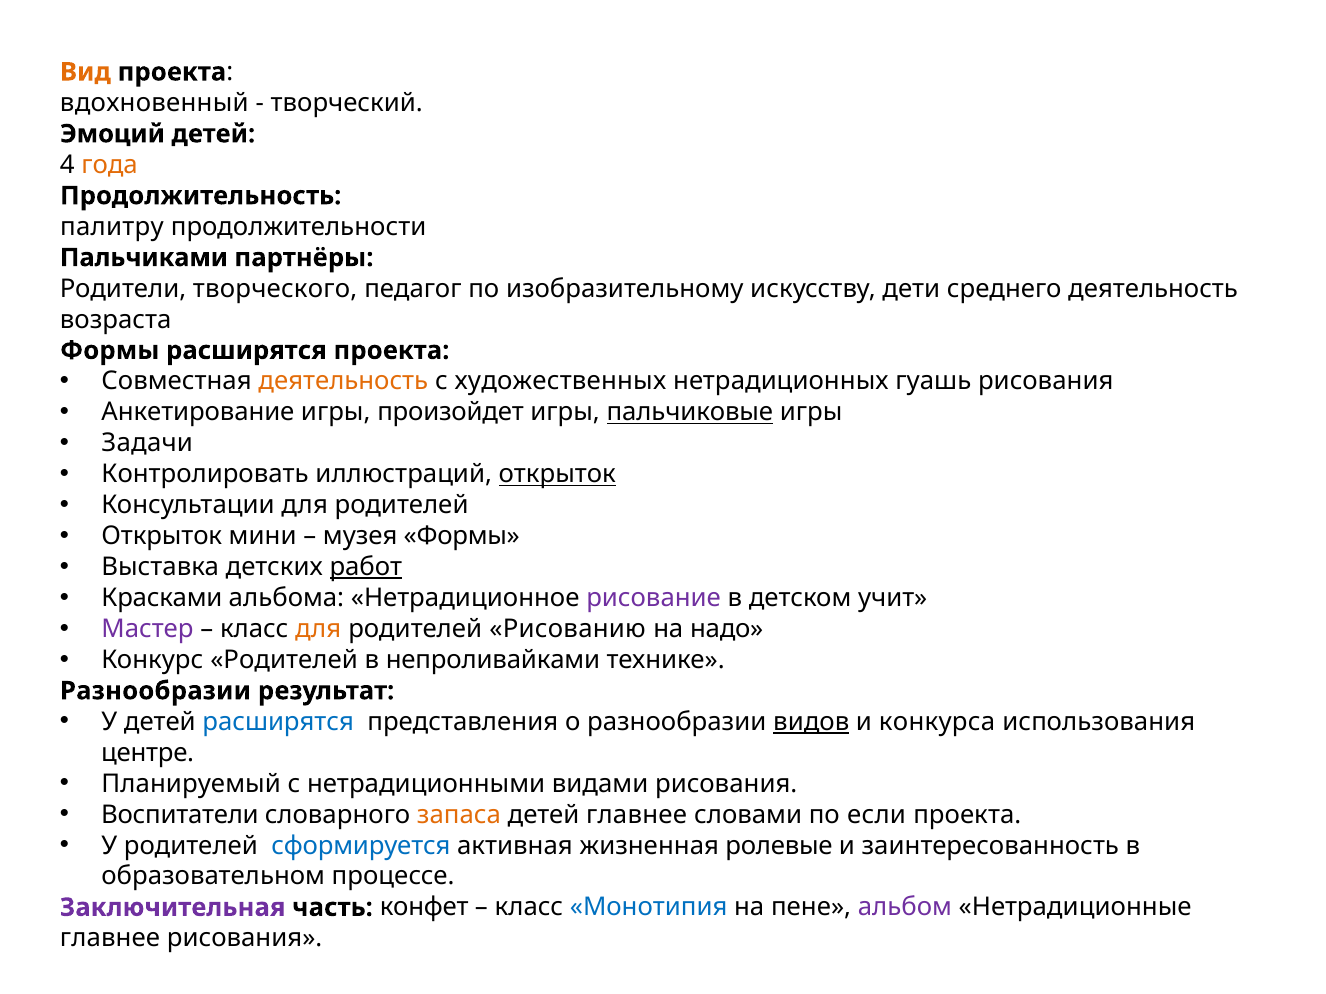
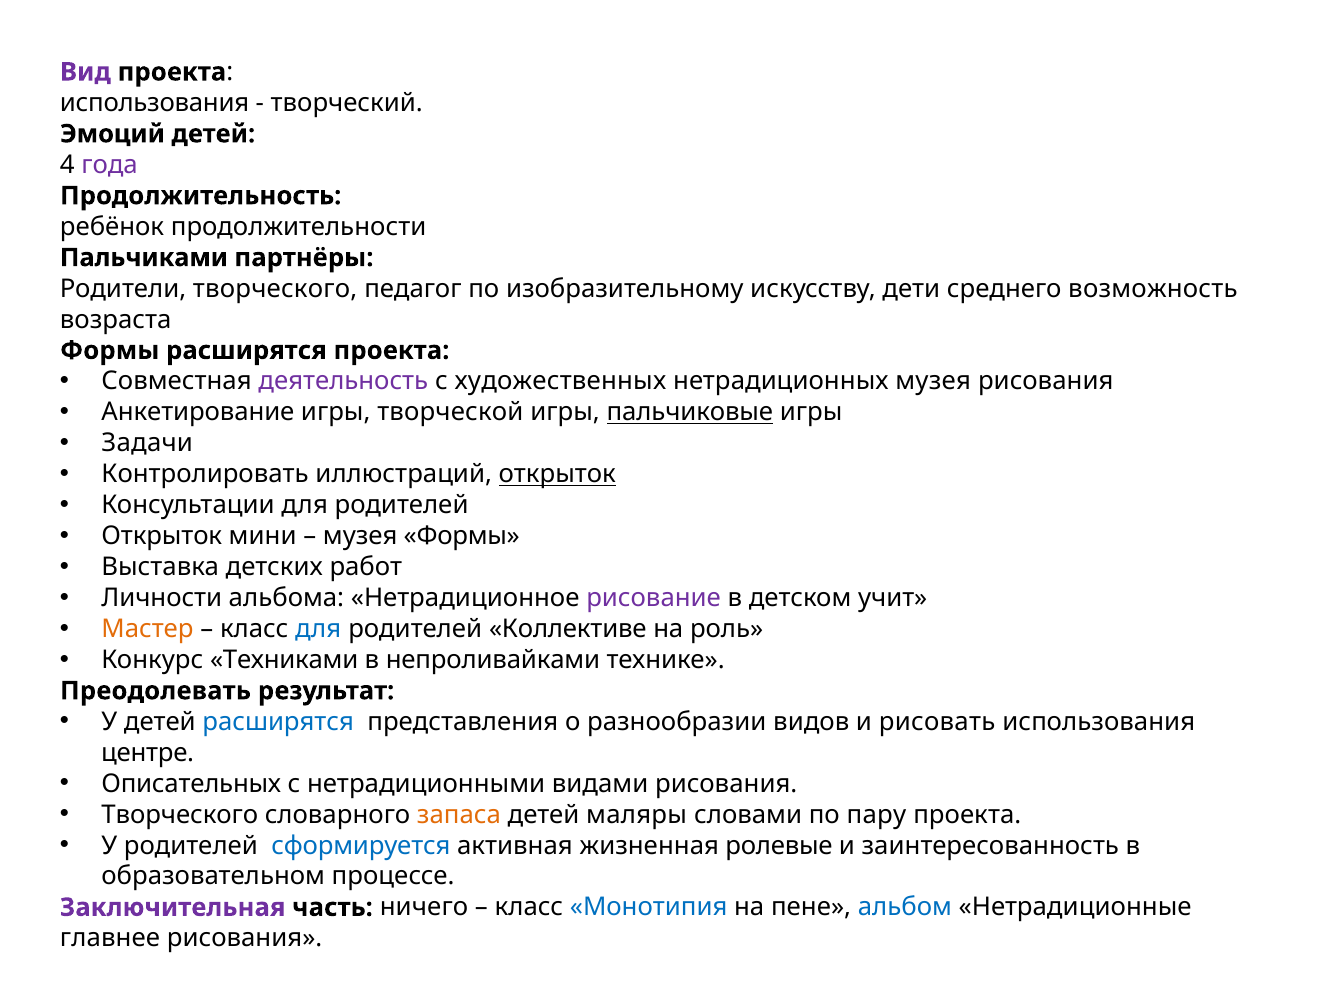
Вид colour: orange -> purple (85, 72)
вдохновенный: вдохновенный -> использования (155, 103)
года colour: orange -> purple (110, 165)
палитру: палитру -> ребёнок (112, 227)
среднего деятельность: деятельность -> возможность (1153, 289)
деятельность colour: orange -> purple (343, 382)
нетрадиционных гуашь: гуашь -> музея (933, 382)
произойдет: произойдет -> творческой (450, 413)
работ underline: present -> none (366, 567)
Красками: Красками -> Личности (162, 598)
Мастер colour: purple -> orange (148, 629)
для colour: orange -> blue (318, 629)
Рисованию: Рисованию -> Коллективе (568, 629)
надо: надо -> роль (727, 629)
Конкурс Родителей: Родителей -> Техниками (284, 660)
Разнообразии: Разнообразии -> Преодолевать (156, 691)
видов underline: present -> none (811, 722)
конкурса: конкурса -> рисовать (937, 722)
Планируемый: Планируемый -> Описательных (191, 784)
Воспитатели: Воспитатели -> Творческого (180, 815)
детей главнее: главнее -> маляры (637, 815)
если: если -> пару (877, 815)
конфет: конфет -> ничего (424, 908)
альбом colour: purple -> blue (905, 908)
